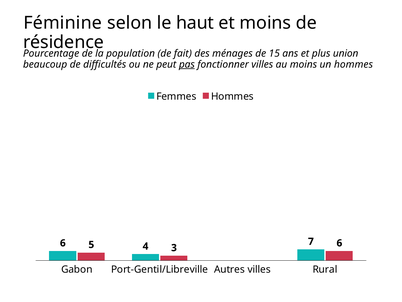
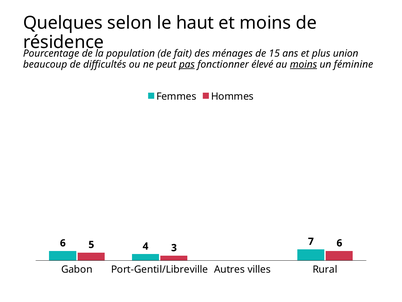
Féminine: Féminine -> Quelques (63, 23)
fonctionner villes: villes -> élevé (262, 64)
moins underline: none -> present (303, 64)
un hommes: hommes -> féminine (353, 64)
